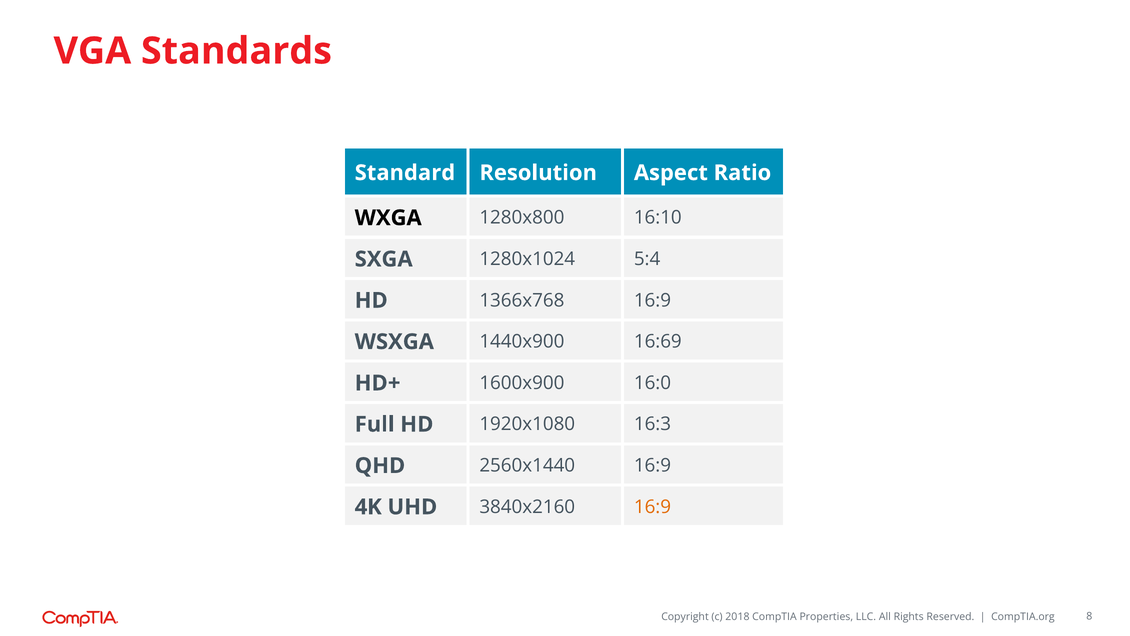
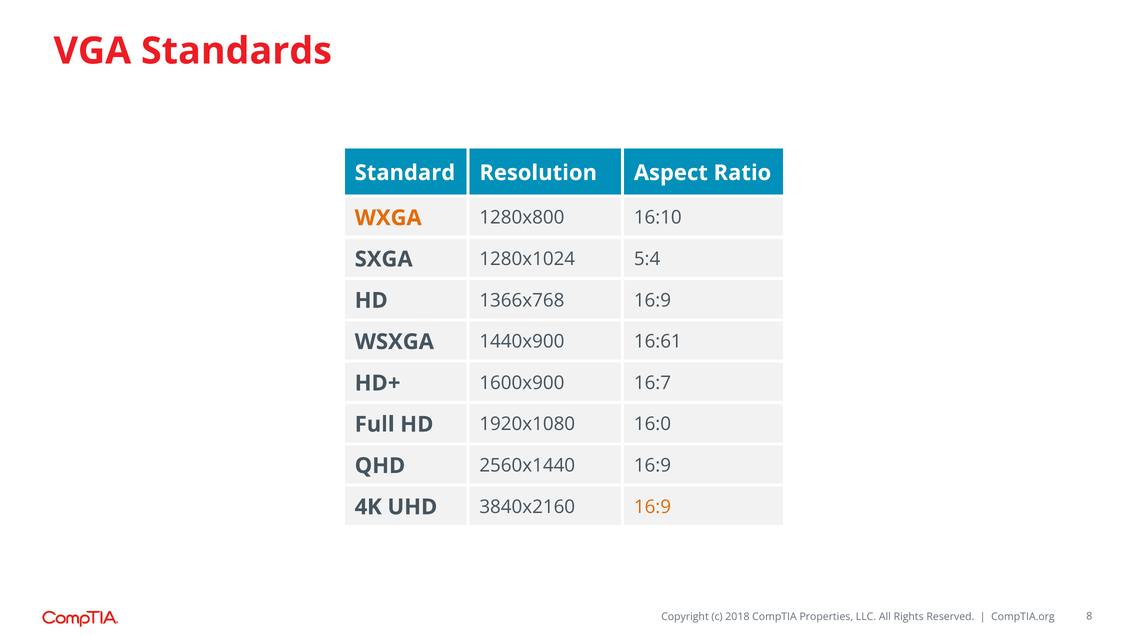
WXGA colour: black -> orange (388, 218)
16:69: 16:69 -> 16:61 (658, 341)
16:0: 16:0 -> 16:7 (652, 383)
16:3: 16:3 -> 16:0 (652, 424)
